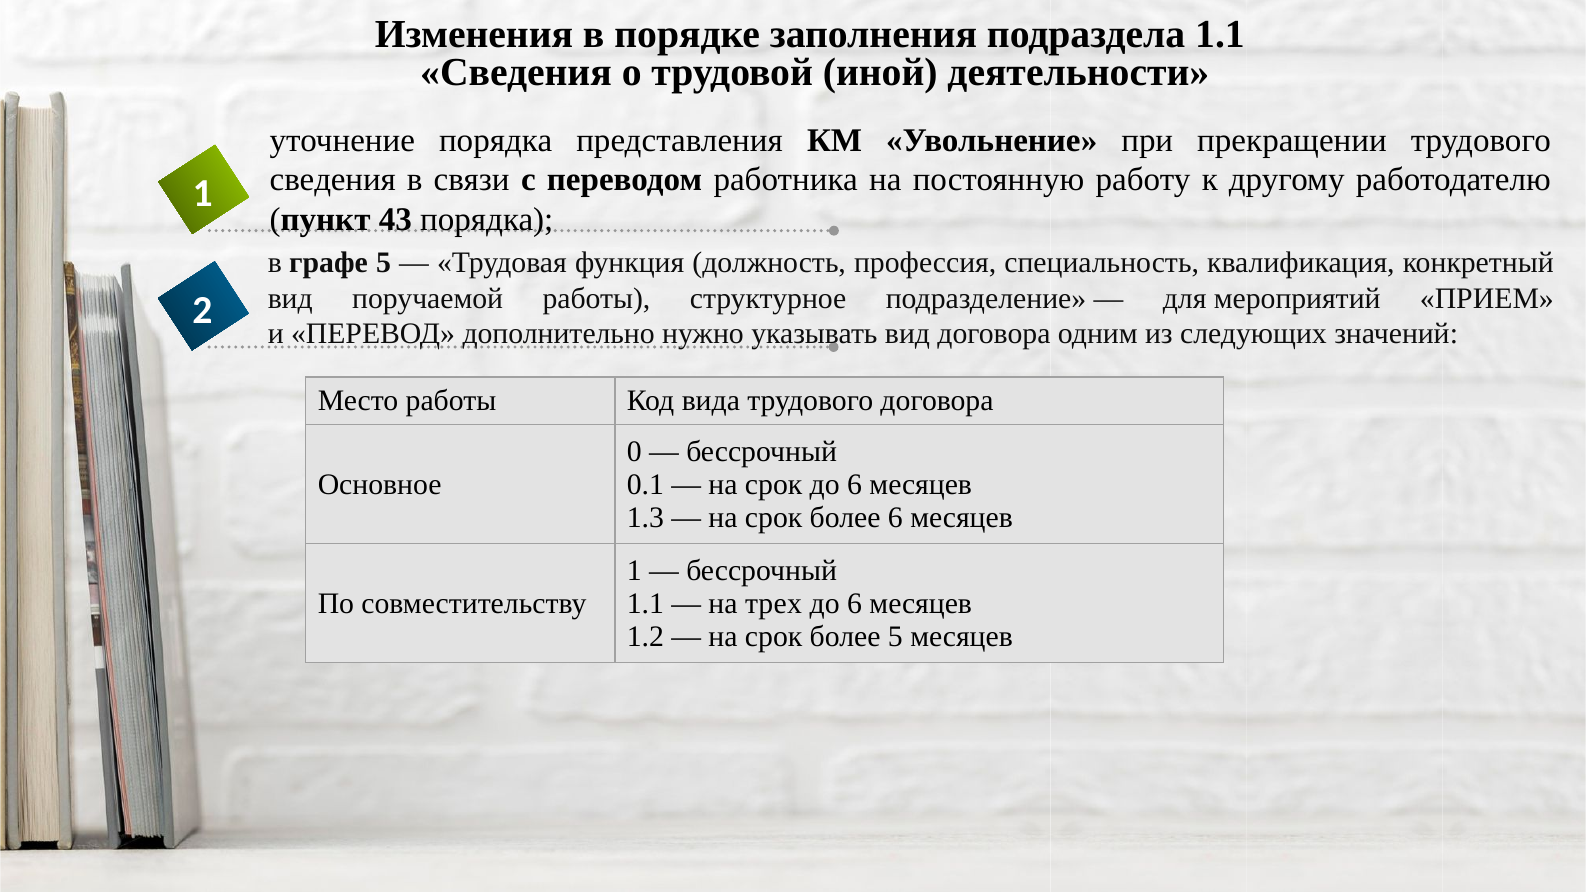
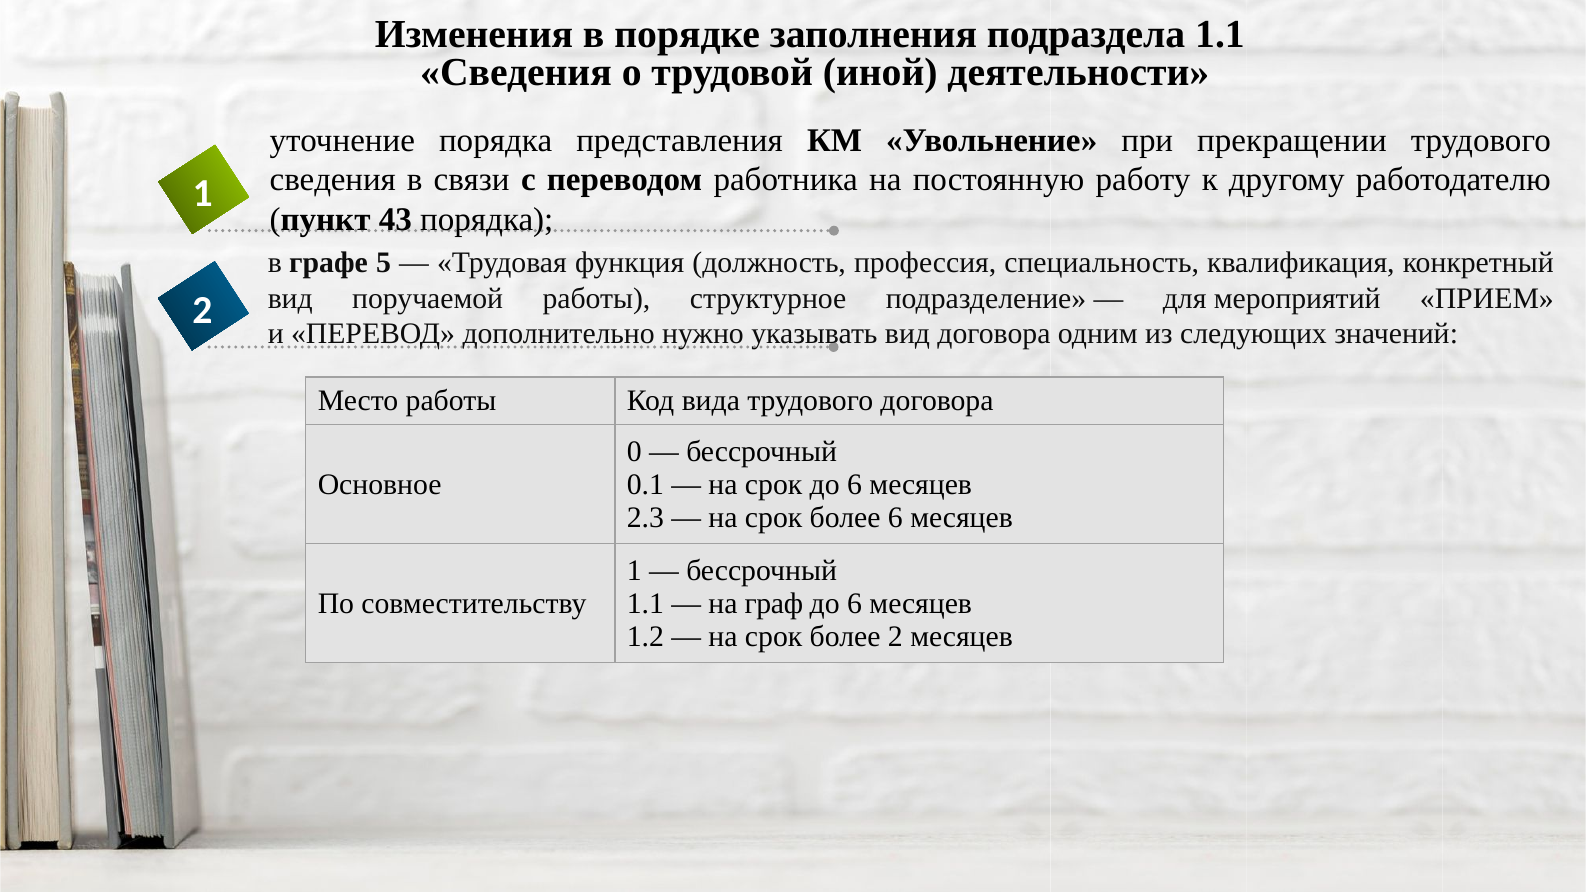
1.3: 1.3 -> 2.3 (645, 517)
трех: трех -> граф (774, 603)
более 5: 5 -> 2 (895, 636)
